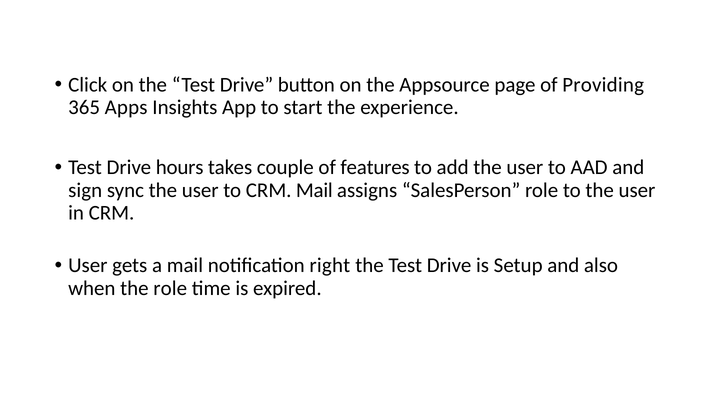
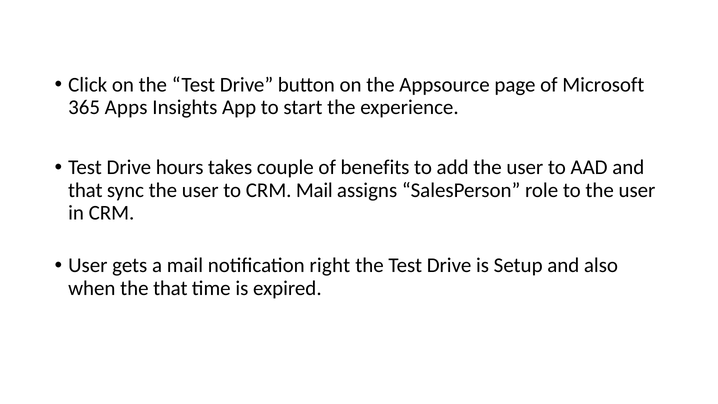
Providing: Providing -> Microsoft (603, 85)
features: features -> benefits (375, 168)
sign: sign -> that (85, 190)
the role: role -> that (170, 288)
